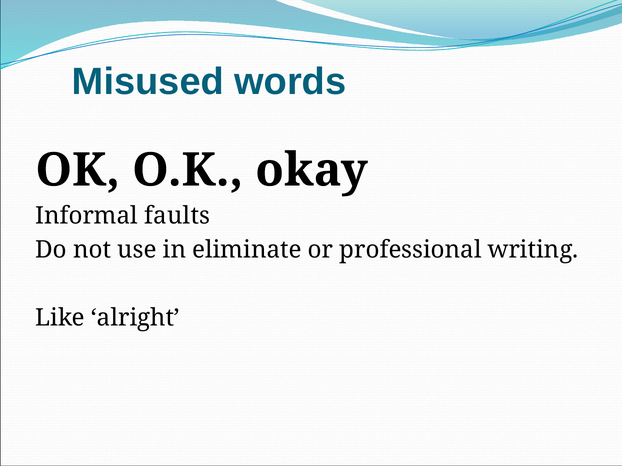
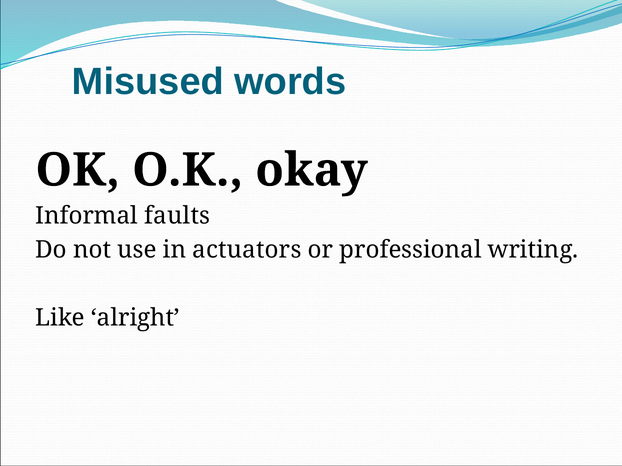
eliminate: eliminate -> actuators (247, 250)
